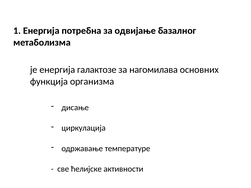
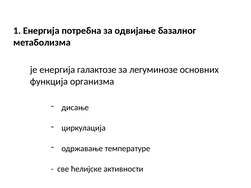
нагомилава: нагомилава -> легуминозе (154, 70)
